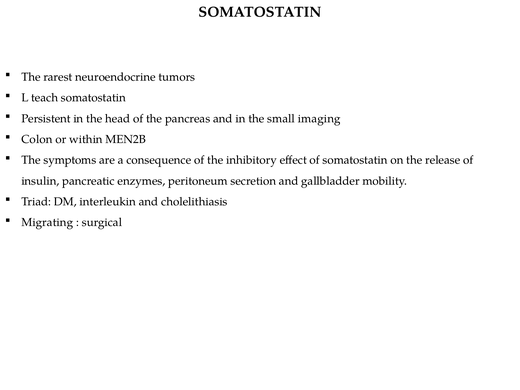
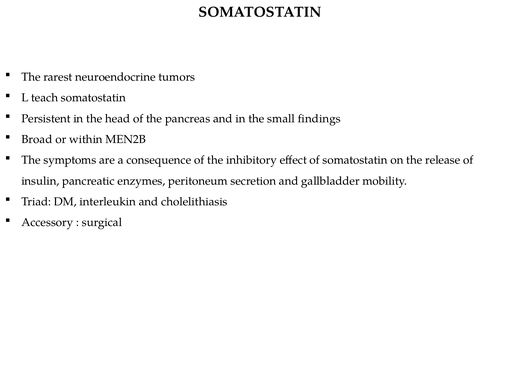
imaging: imaging -> findings (319, 119)
Colon: Colon -> Broad (37, 139)
Migrating: Migrating -> Accessory (47, 223)
